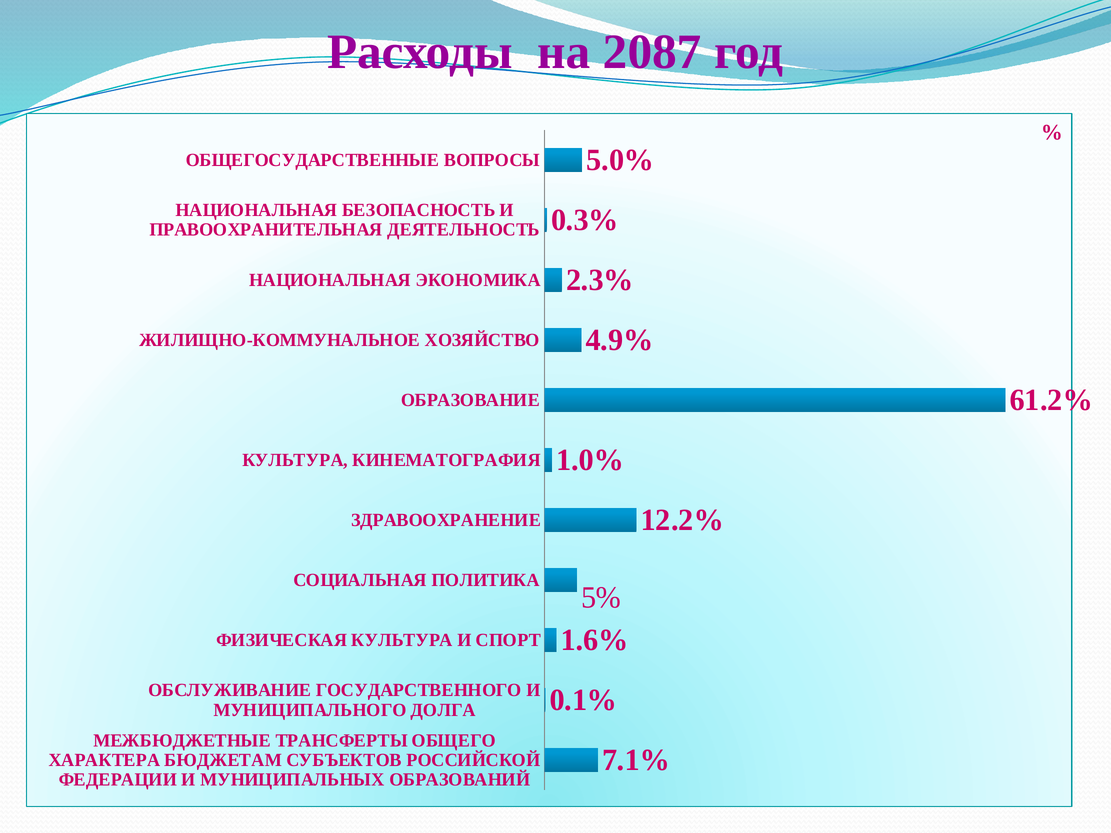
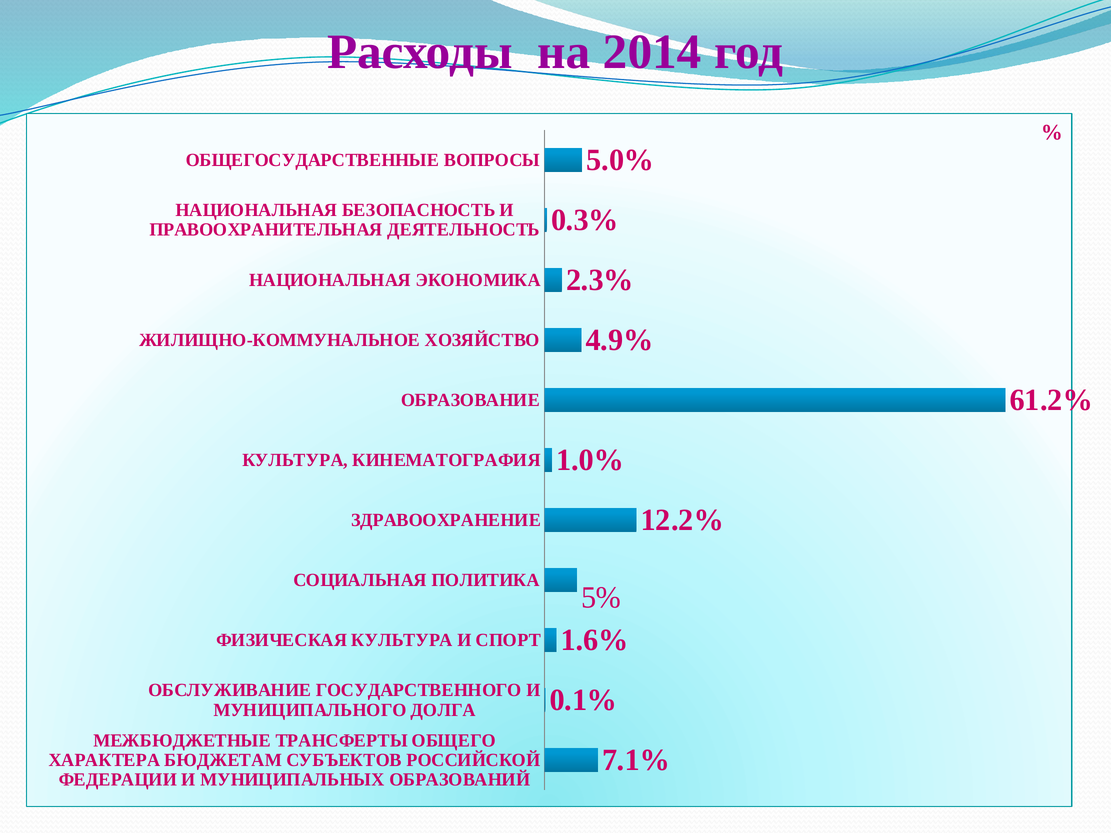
2087: 2087 -> 2014 (652, 52)
